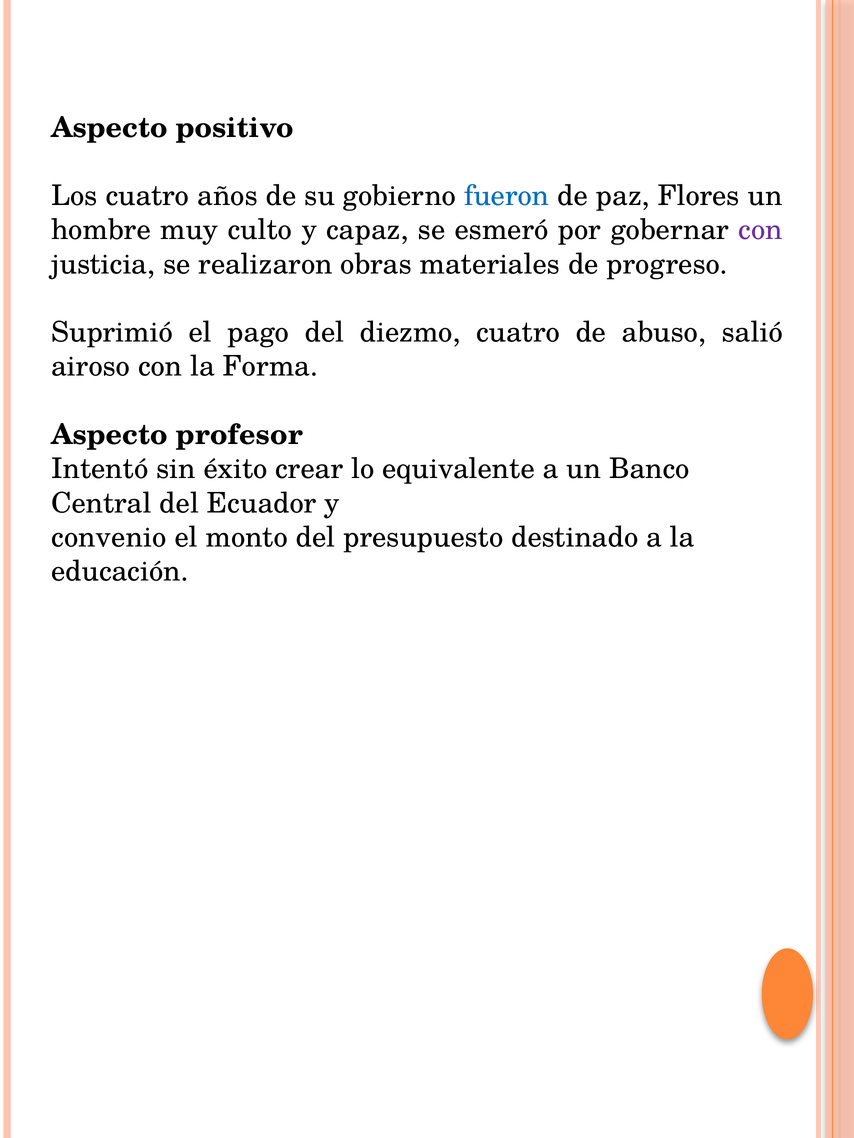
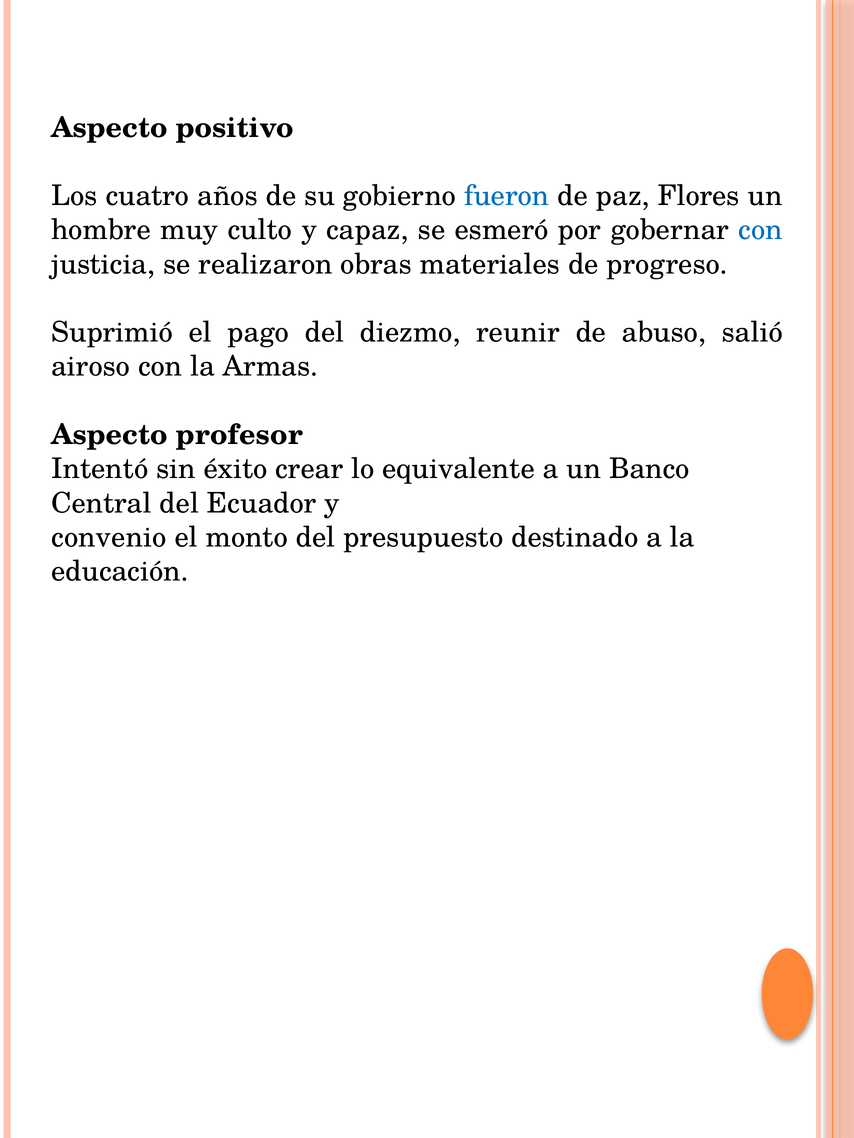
con colour: purple -> blue (761, 230)
diezmo cuatro: cuatro -> reunir (518, 333)
Forma: Forma -> Armas (271, 367)
